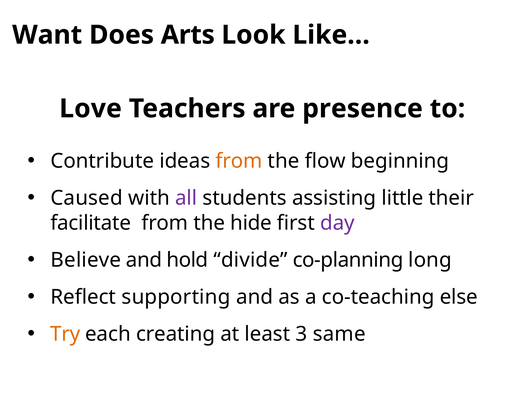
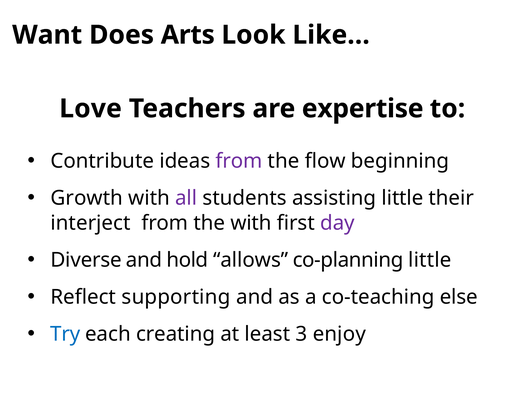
presence: presence -> expertise (363, 109)
from colour: orange -> purple (239, 161)
Caused: Caused -> Growth (87, 198)
facilitate: facilitate -> interject (91, 223)
the hide: hide -> with (251, 223)
Believe: Believe -> Diverse (86, 260)
divide: divide -> allows (251, 260)
co-planning long: long -> little (430, 260)
Try colour: orange -> blue (65, 334)
same: same -> enjoy (339, 334)
